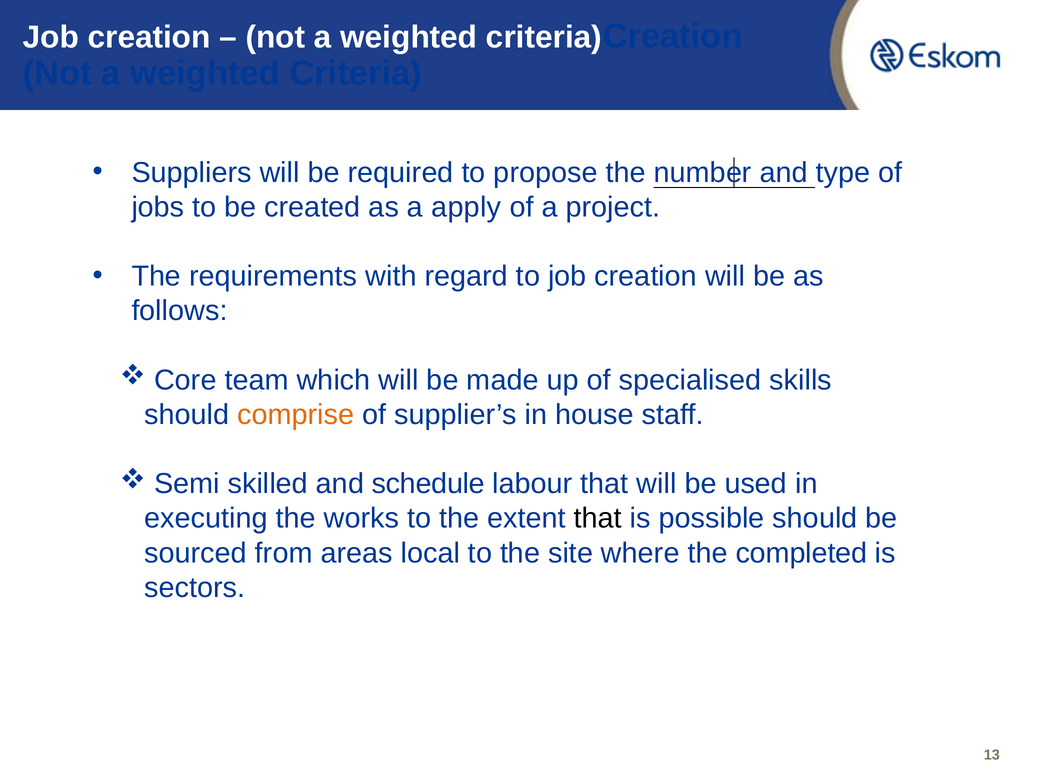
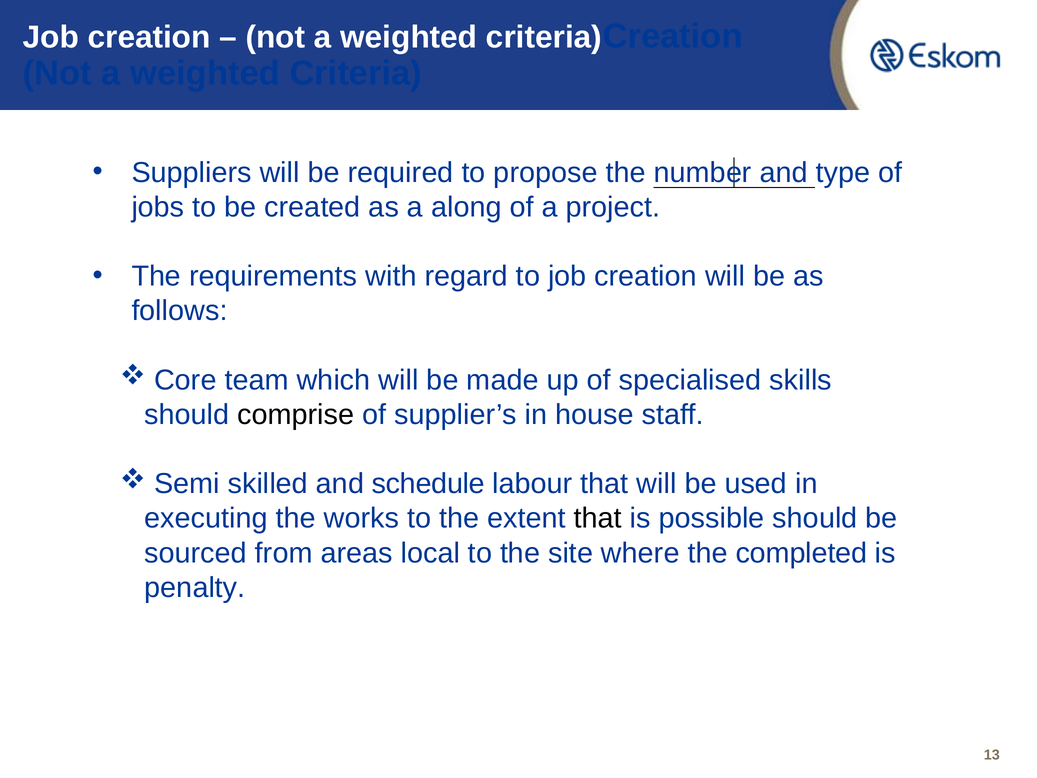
apply: apply -> along (466, 207)
comprise colour: orange -> black (296, 415)
sectors: sectors -> penalty (195, 587)
